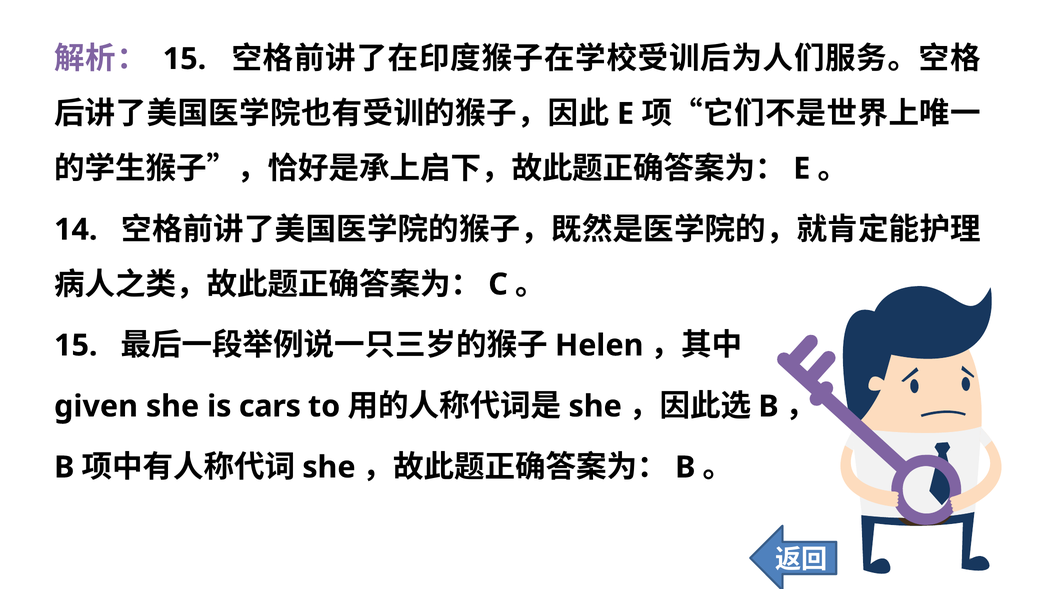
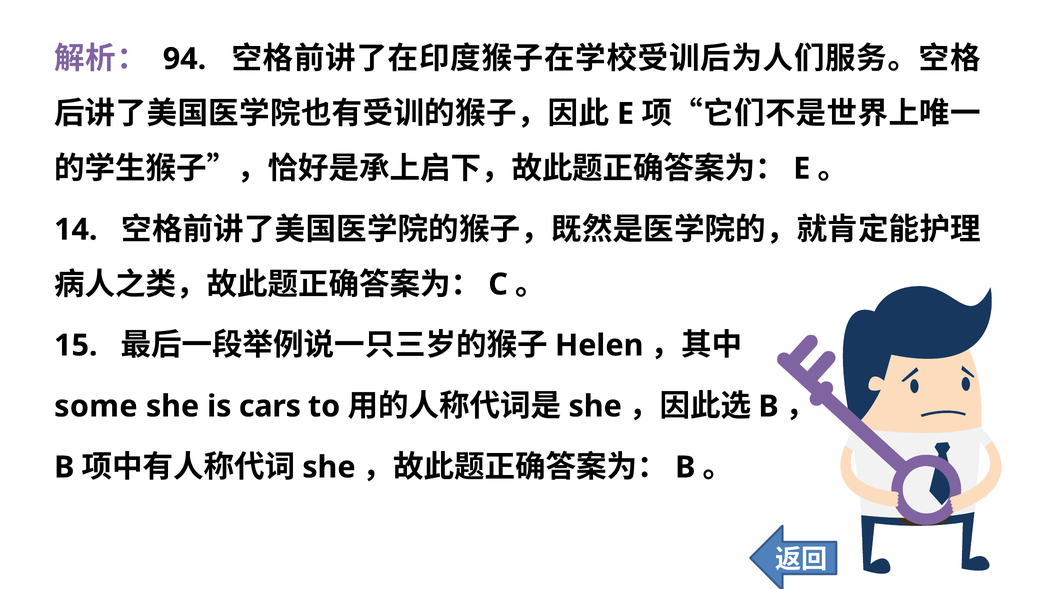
15: 15 -> 94 (184, 59)
given: given -> some (96, 406)
